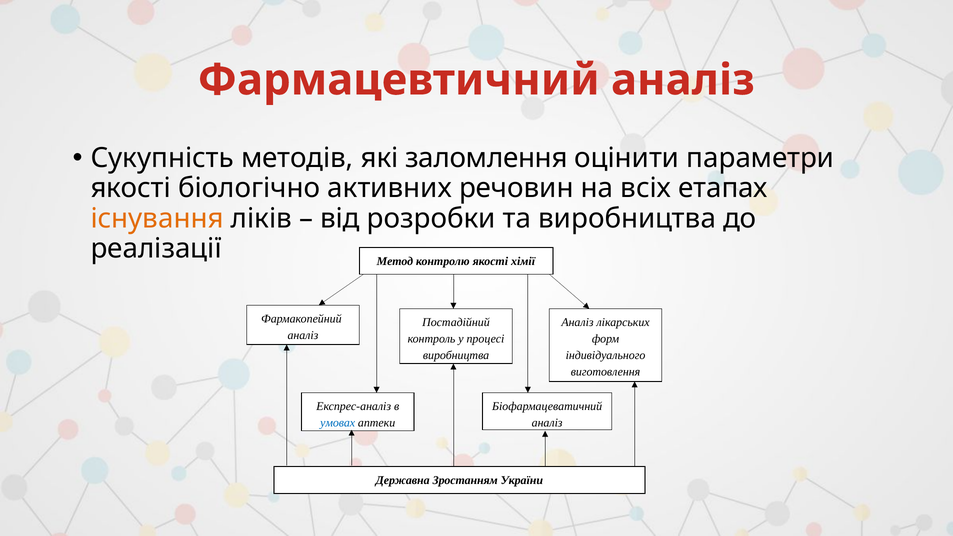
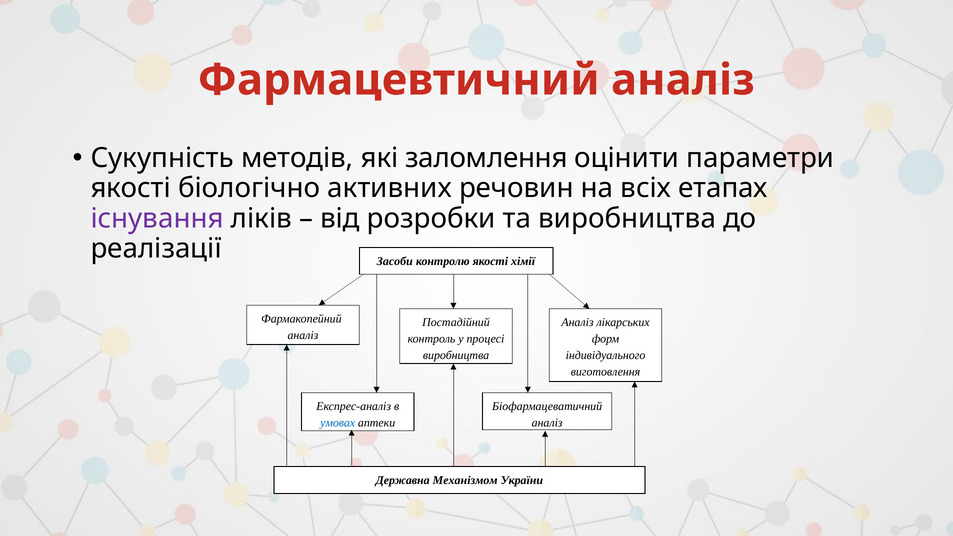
існування colour: orange -> purple (157, 218)
Метод: Метод -> Засоби (395, 261)
Зростанням: Зростанням -> Механізмом (465, 480)
